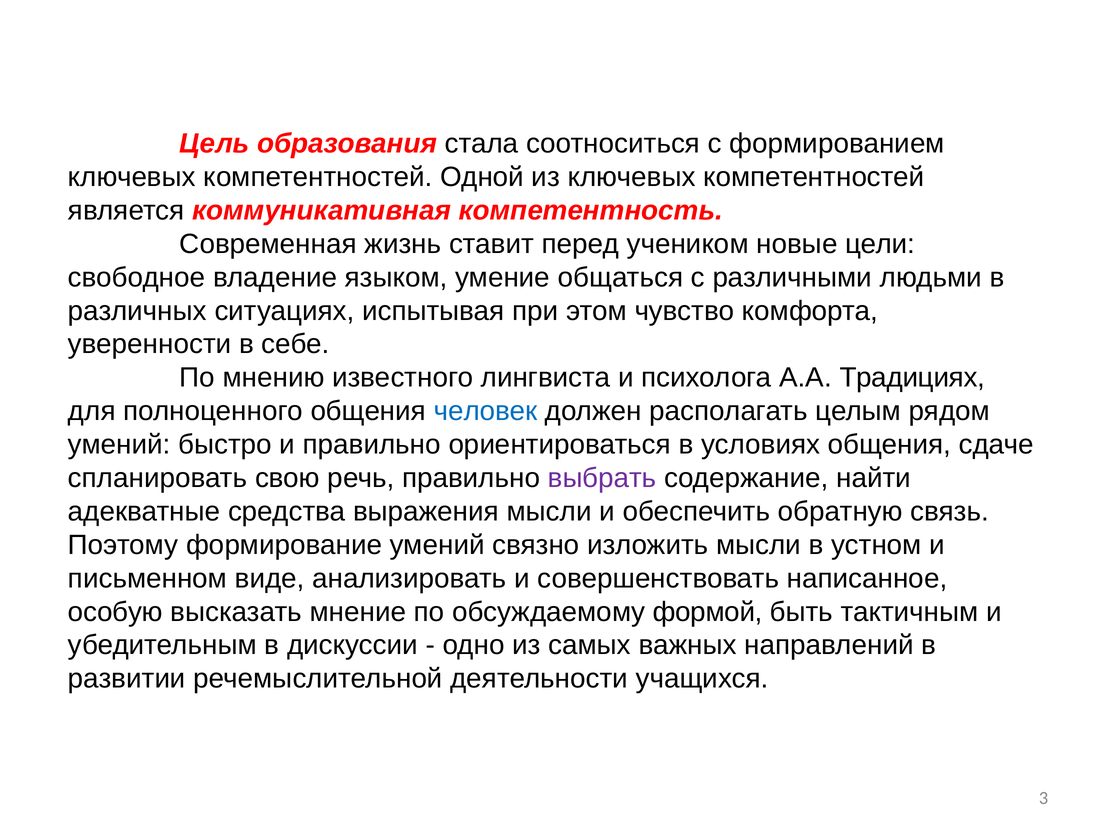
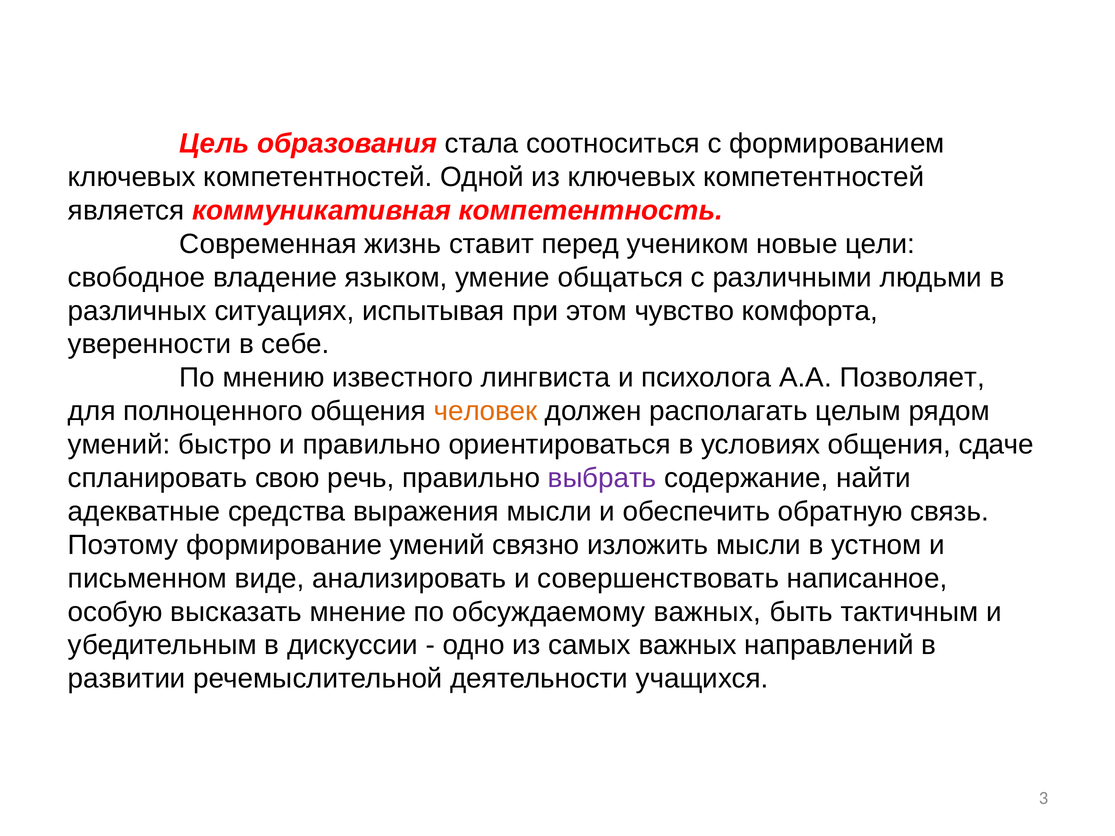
Традициях: Традициях -> Позволяет (912, 378)
человек colour: blue -> orange (486, 411)
обсуждаемому формой: формой -> важных (707, 612)
